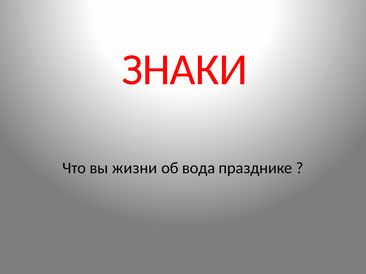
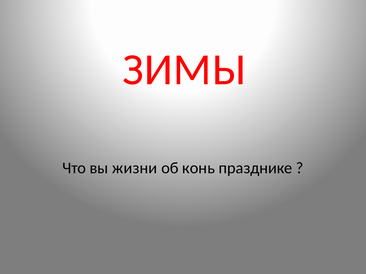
ЗНАКИ: ЗНАКИ -> ЗИМЫ (184, 70)
вода: вода -> конь (199, 168)
